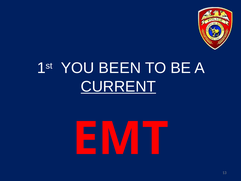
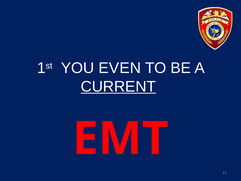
BEEN: BEEN -> EVEN (120, 68)
